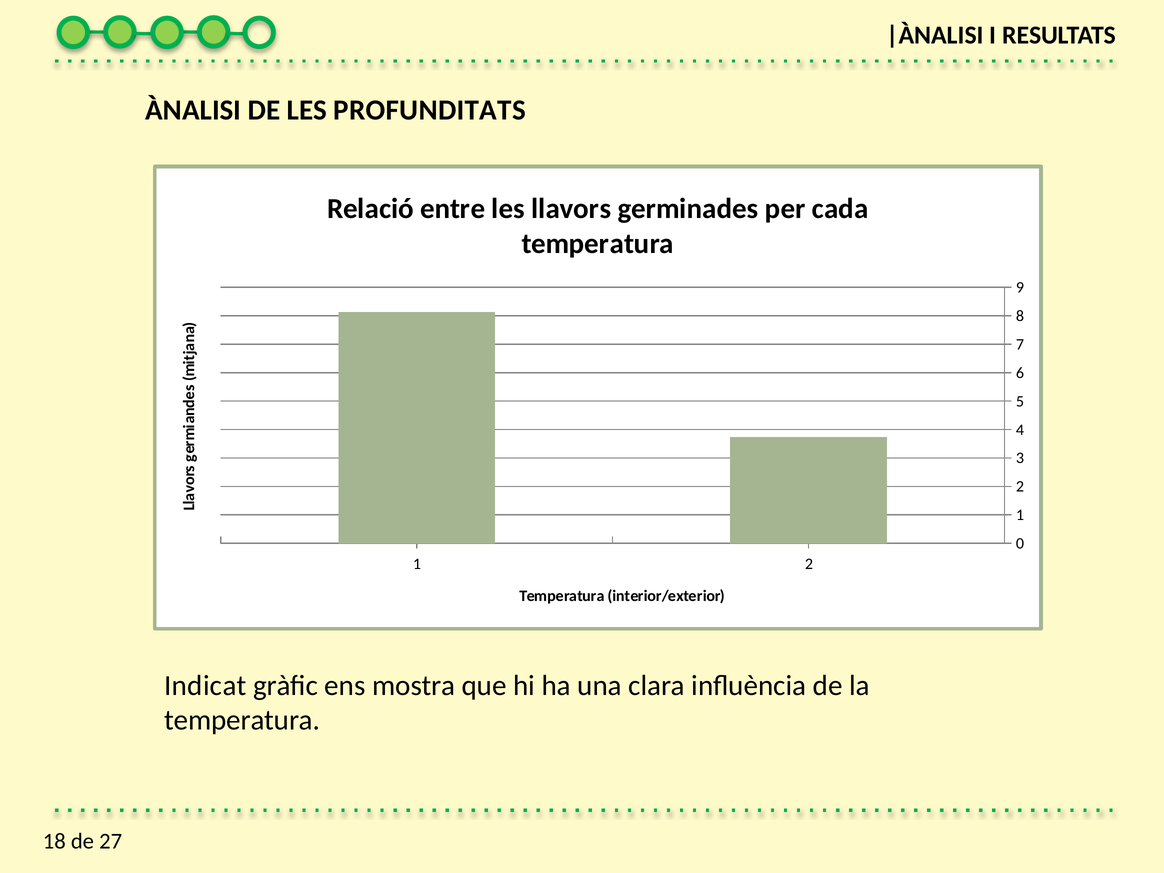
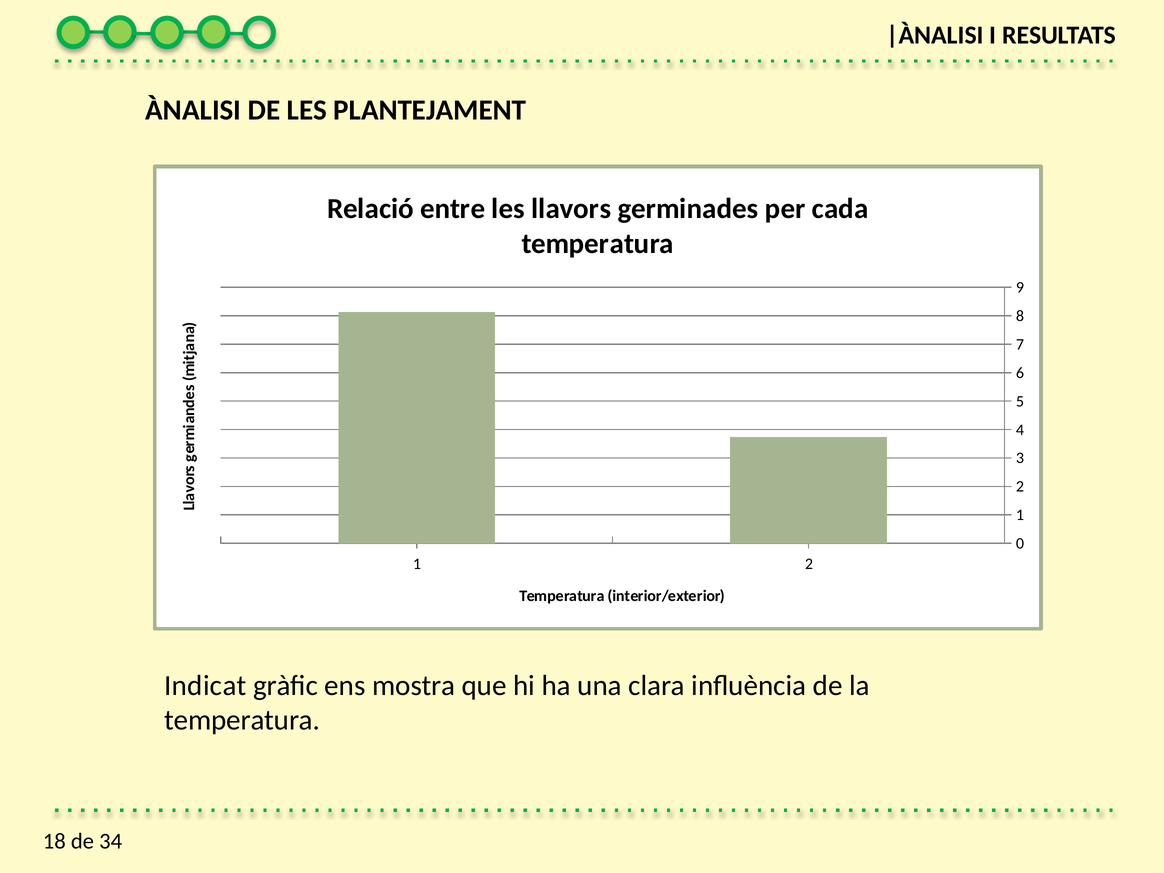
PROFUNDITATS: PROFUNDITATS -> PLANTEJAMENT (430, 110)
27: 27 -> 34 (111, 841)
